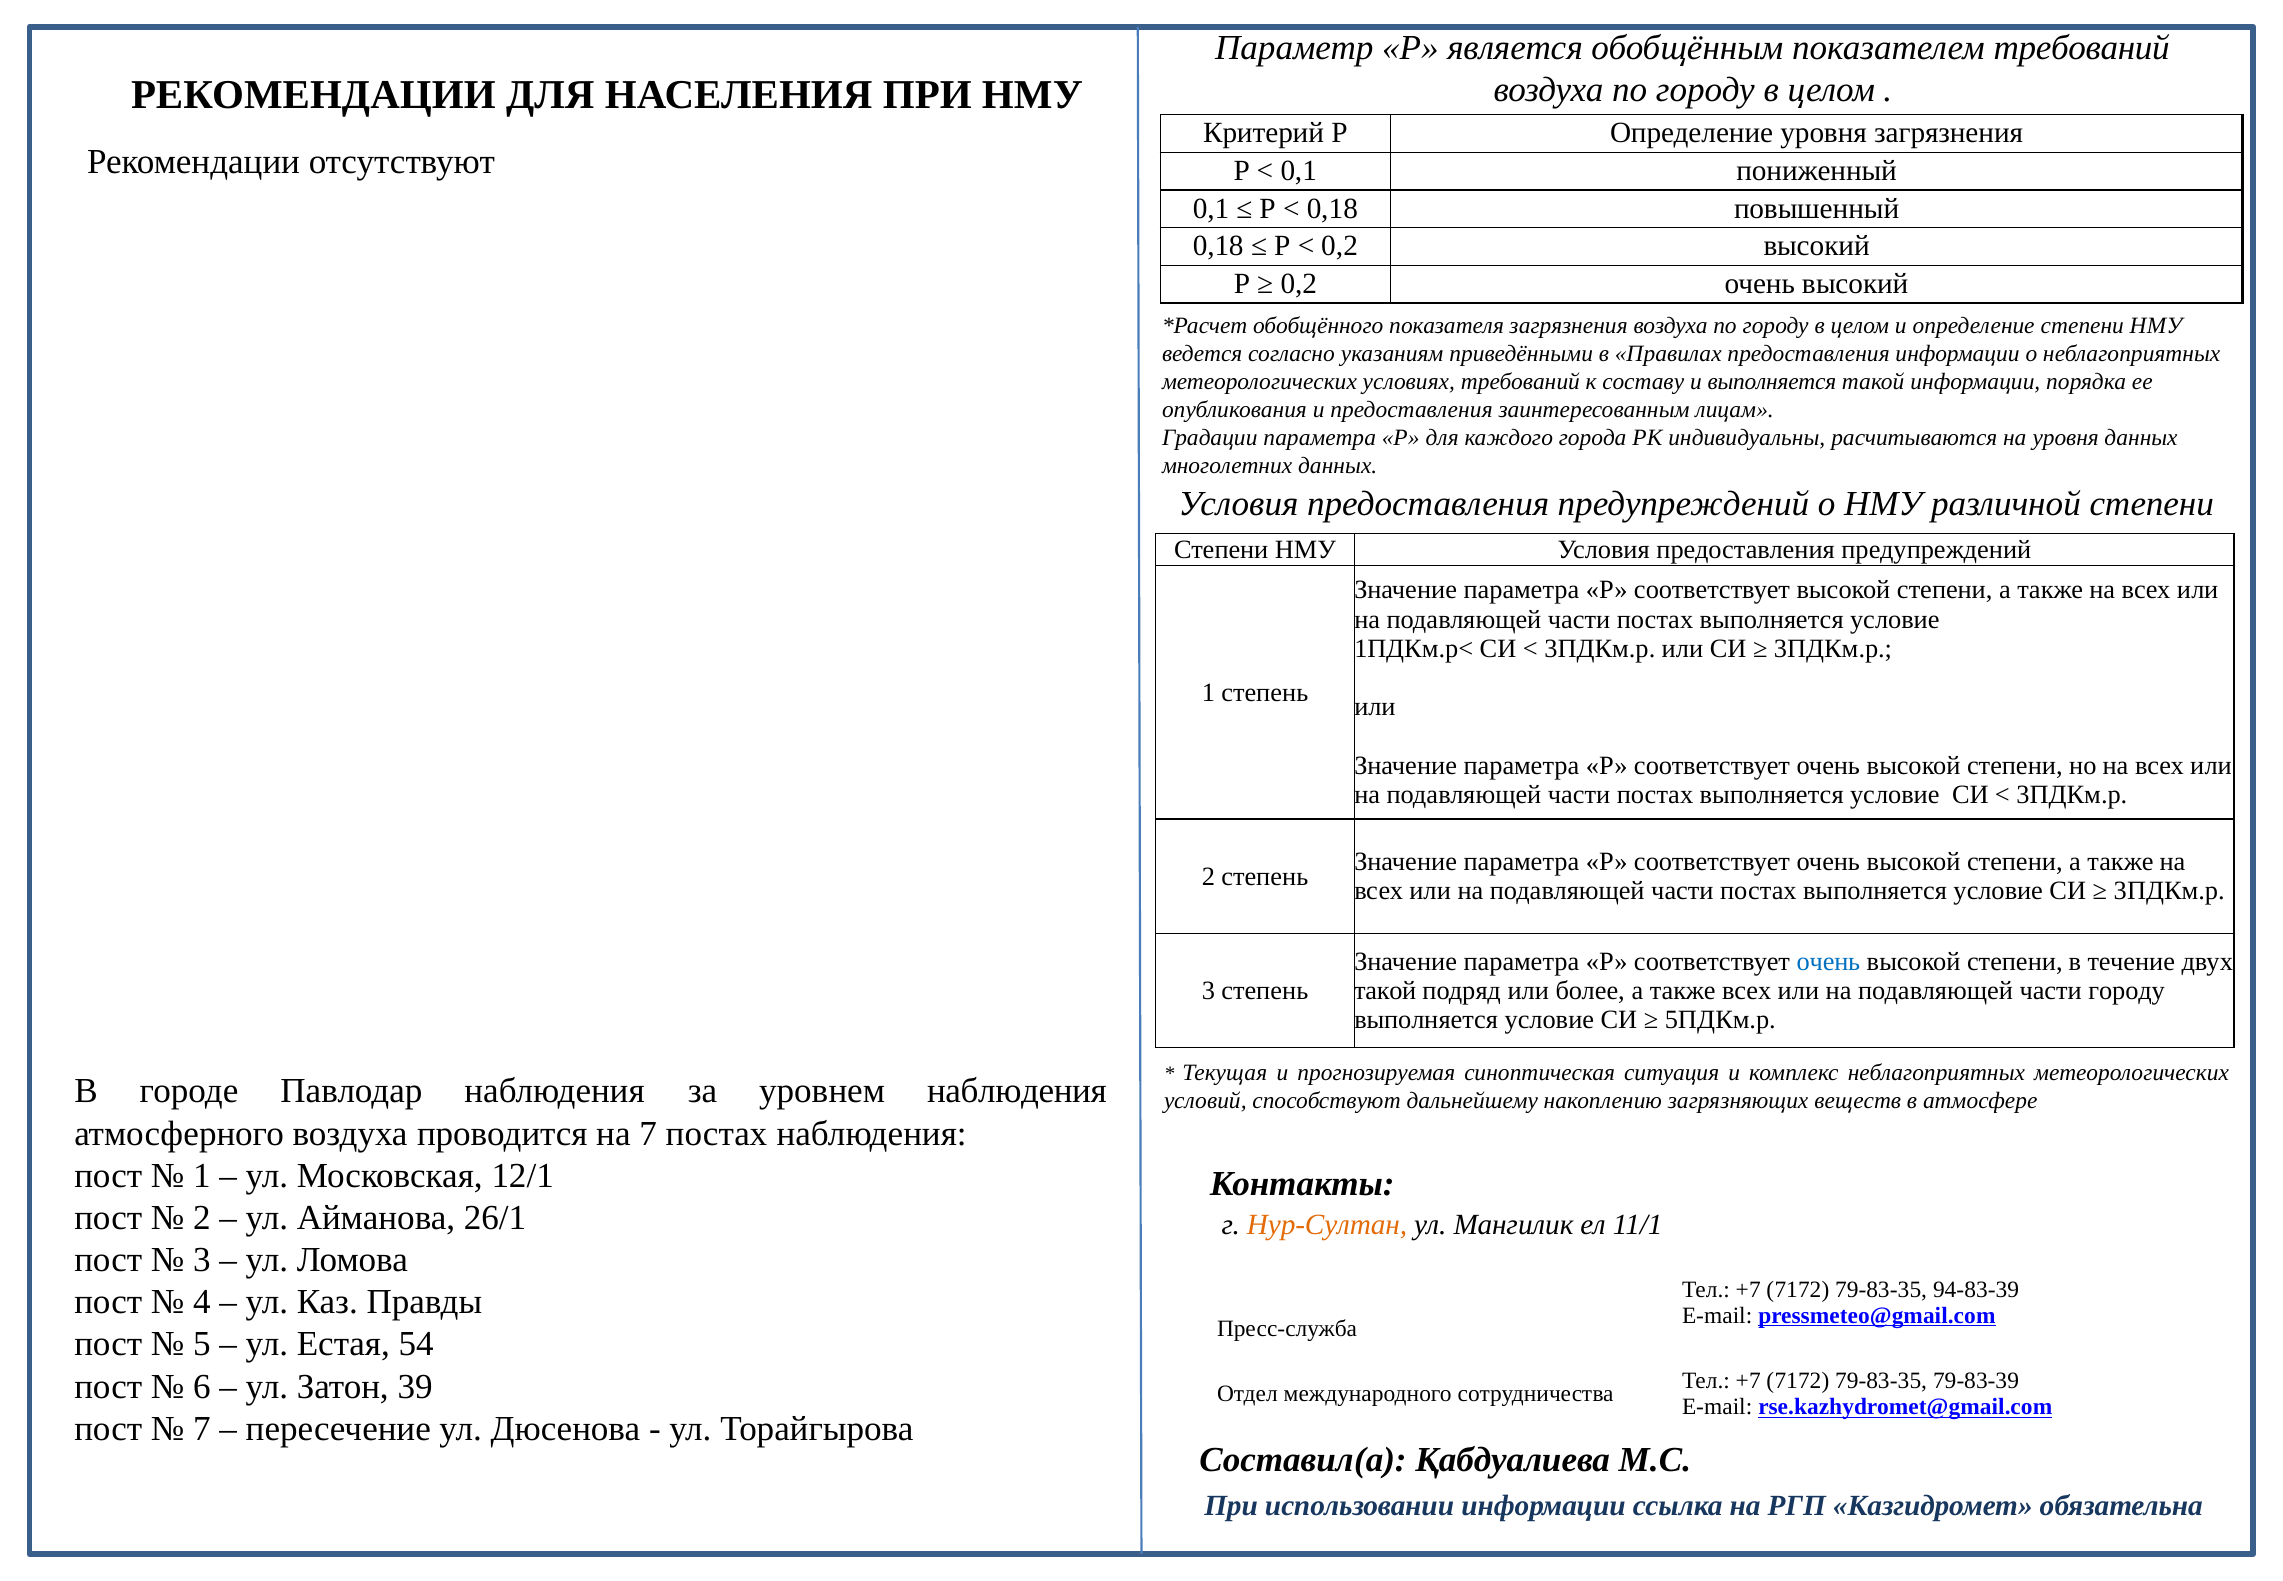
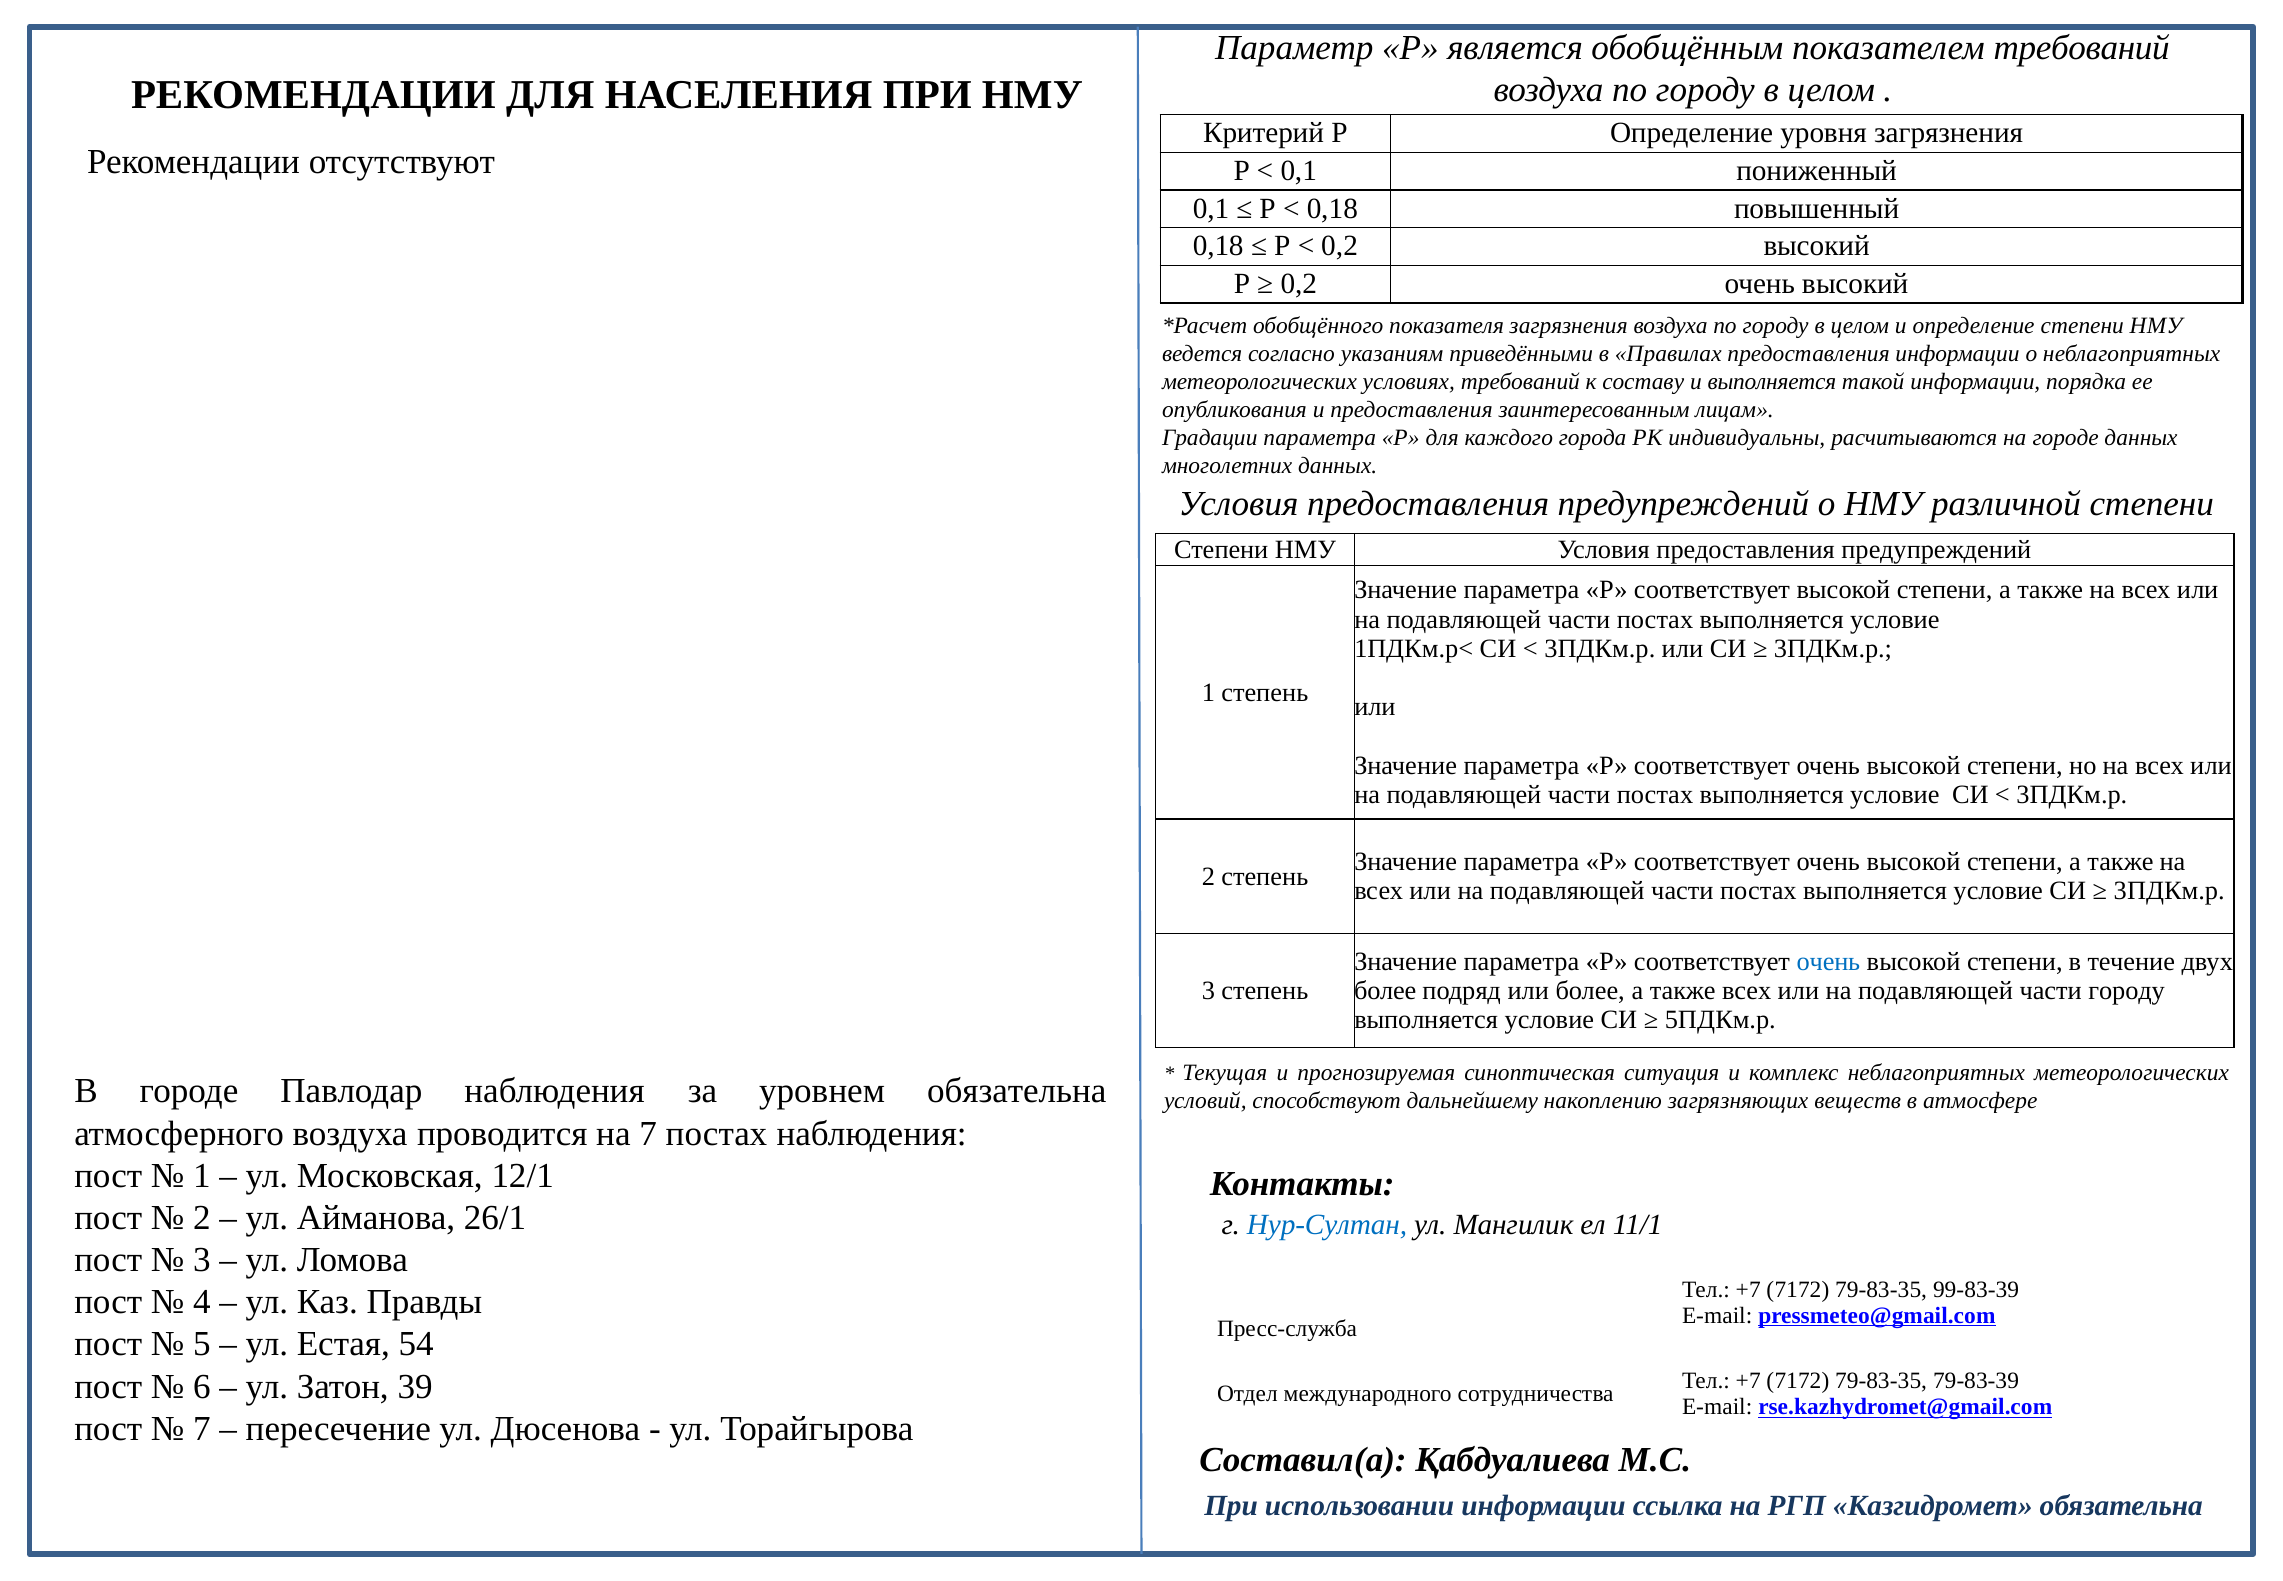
на уровня: уровня -> городе (2066, 438)
такой: такой -> более (1385, 990)
уровнем наблюдения: наблюдения -> обязательна (1017, 1091)
Нур-Султан colour: orange -> blue (1327, 1224)
94-83-39: 94-83-39 -> 99-83-39 (1976, 1289)
